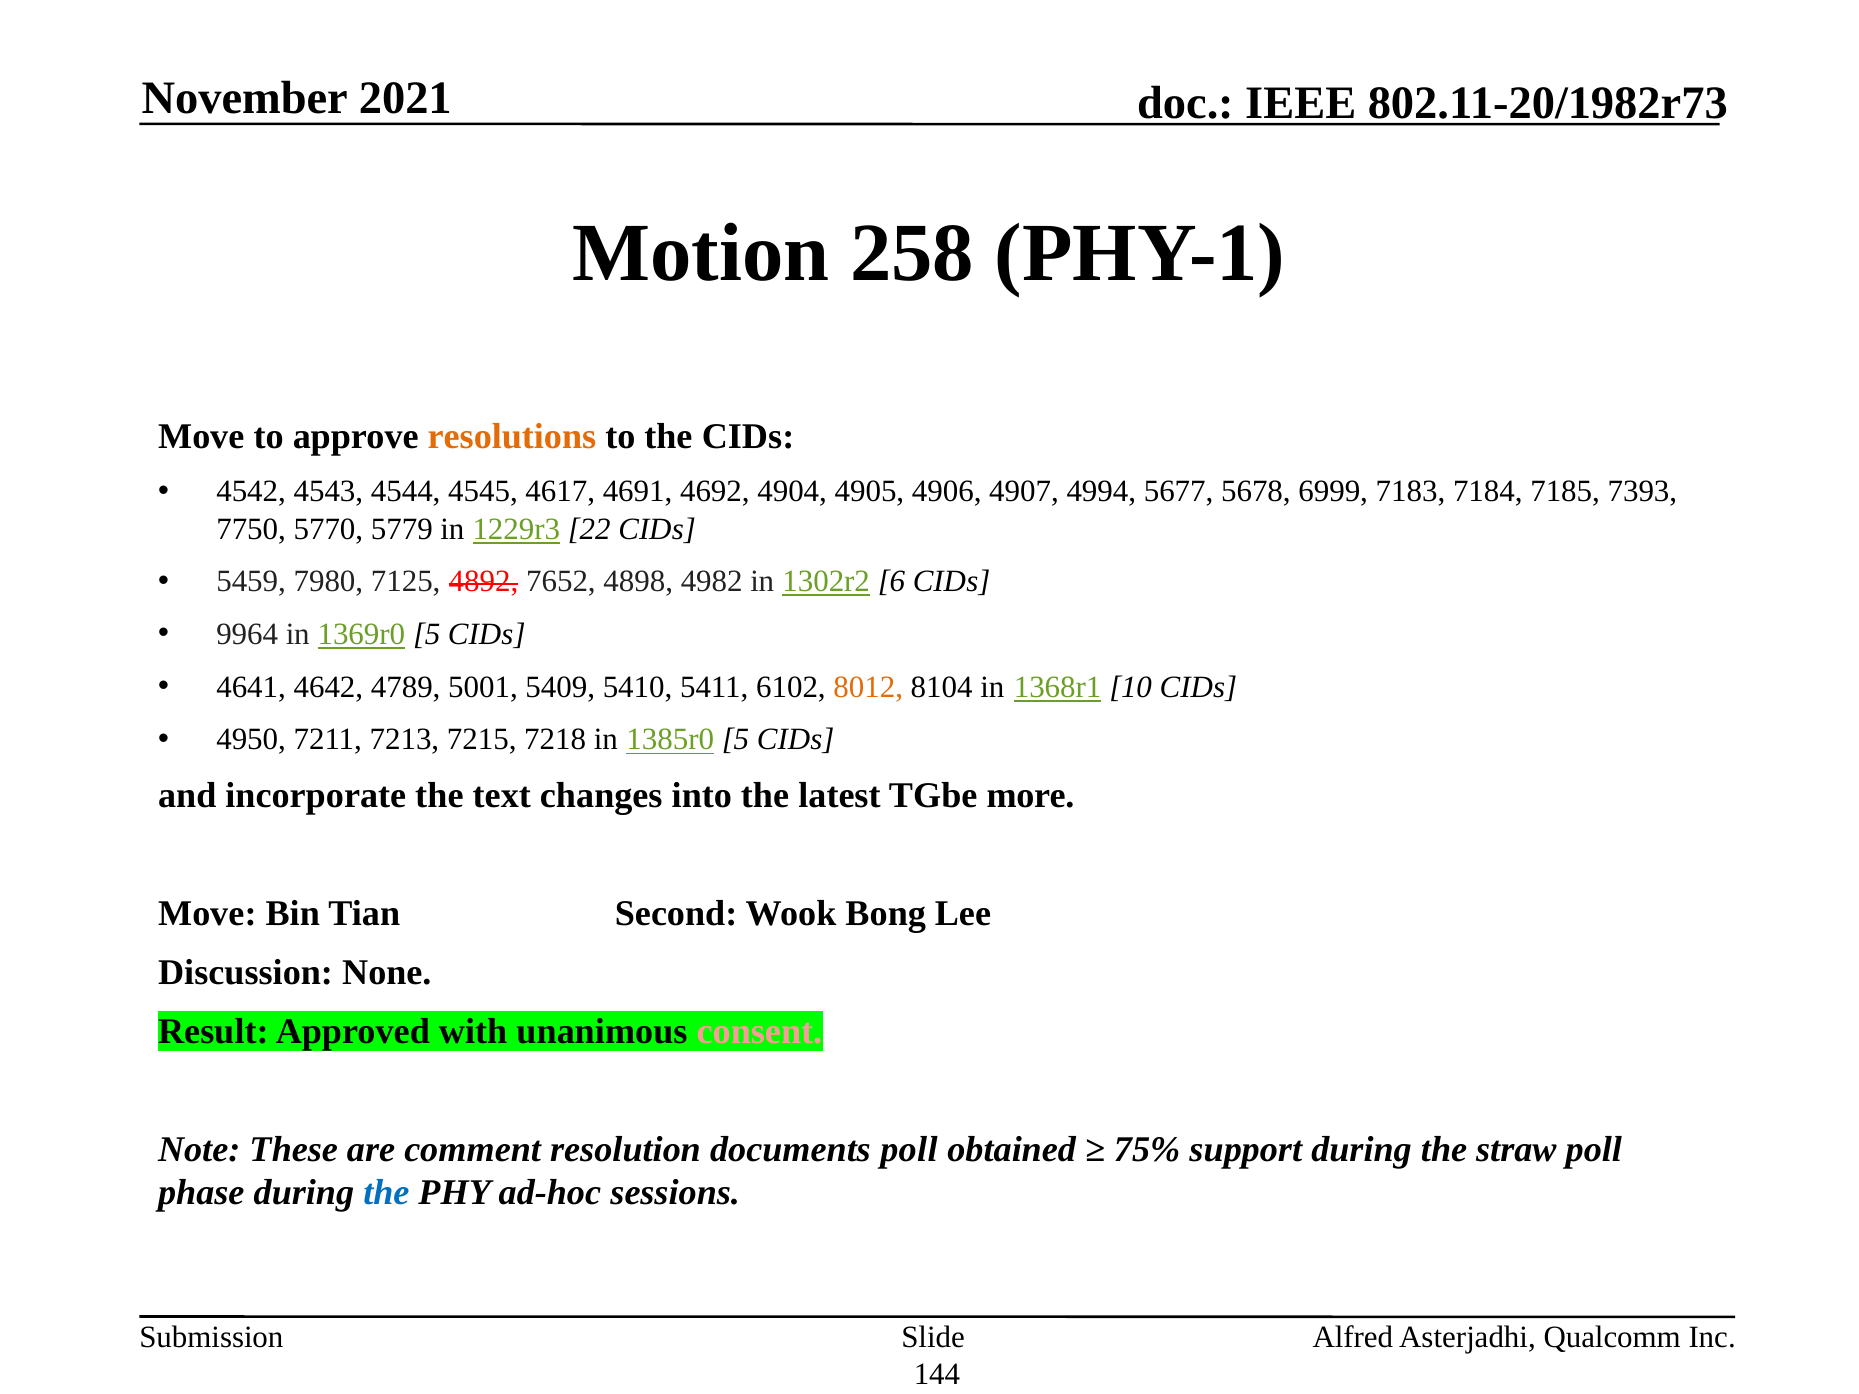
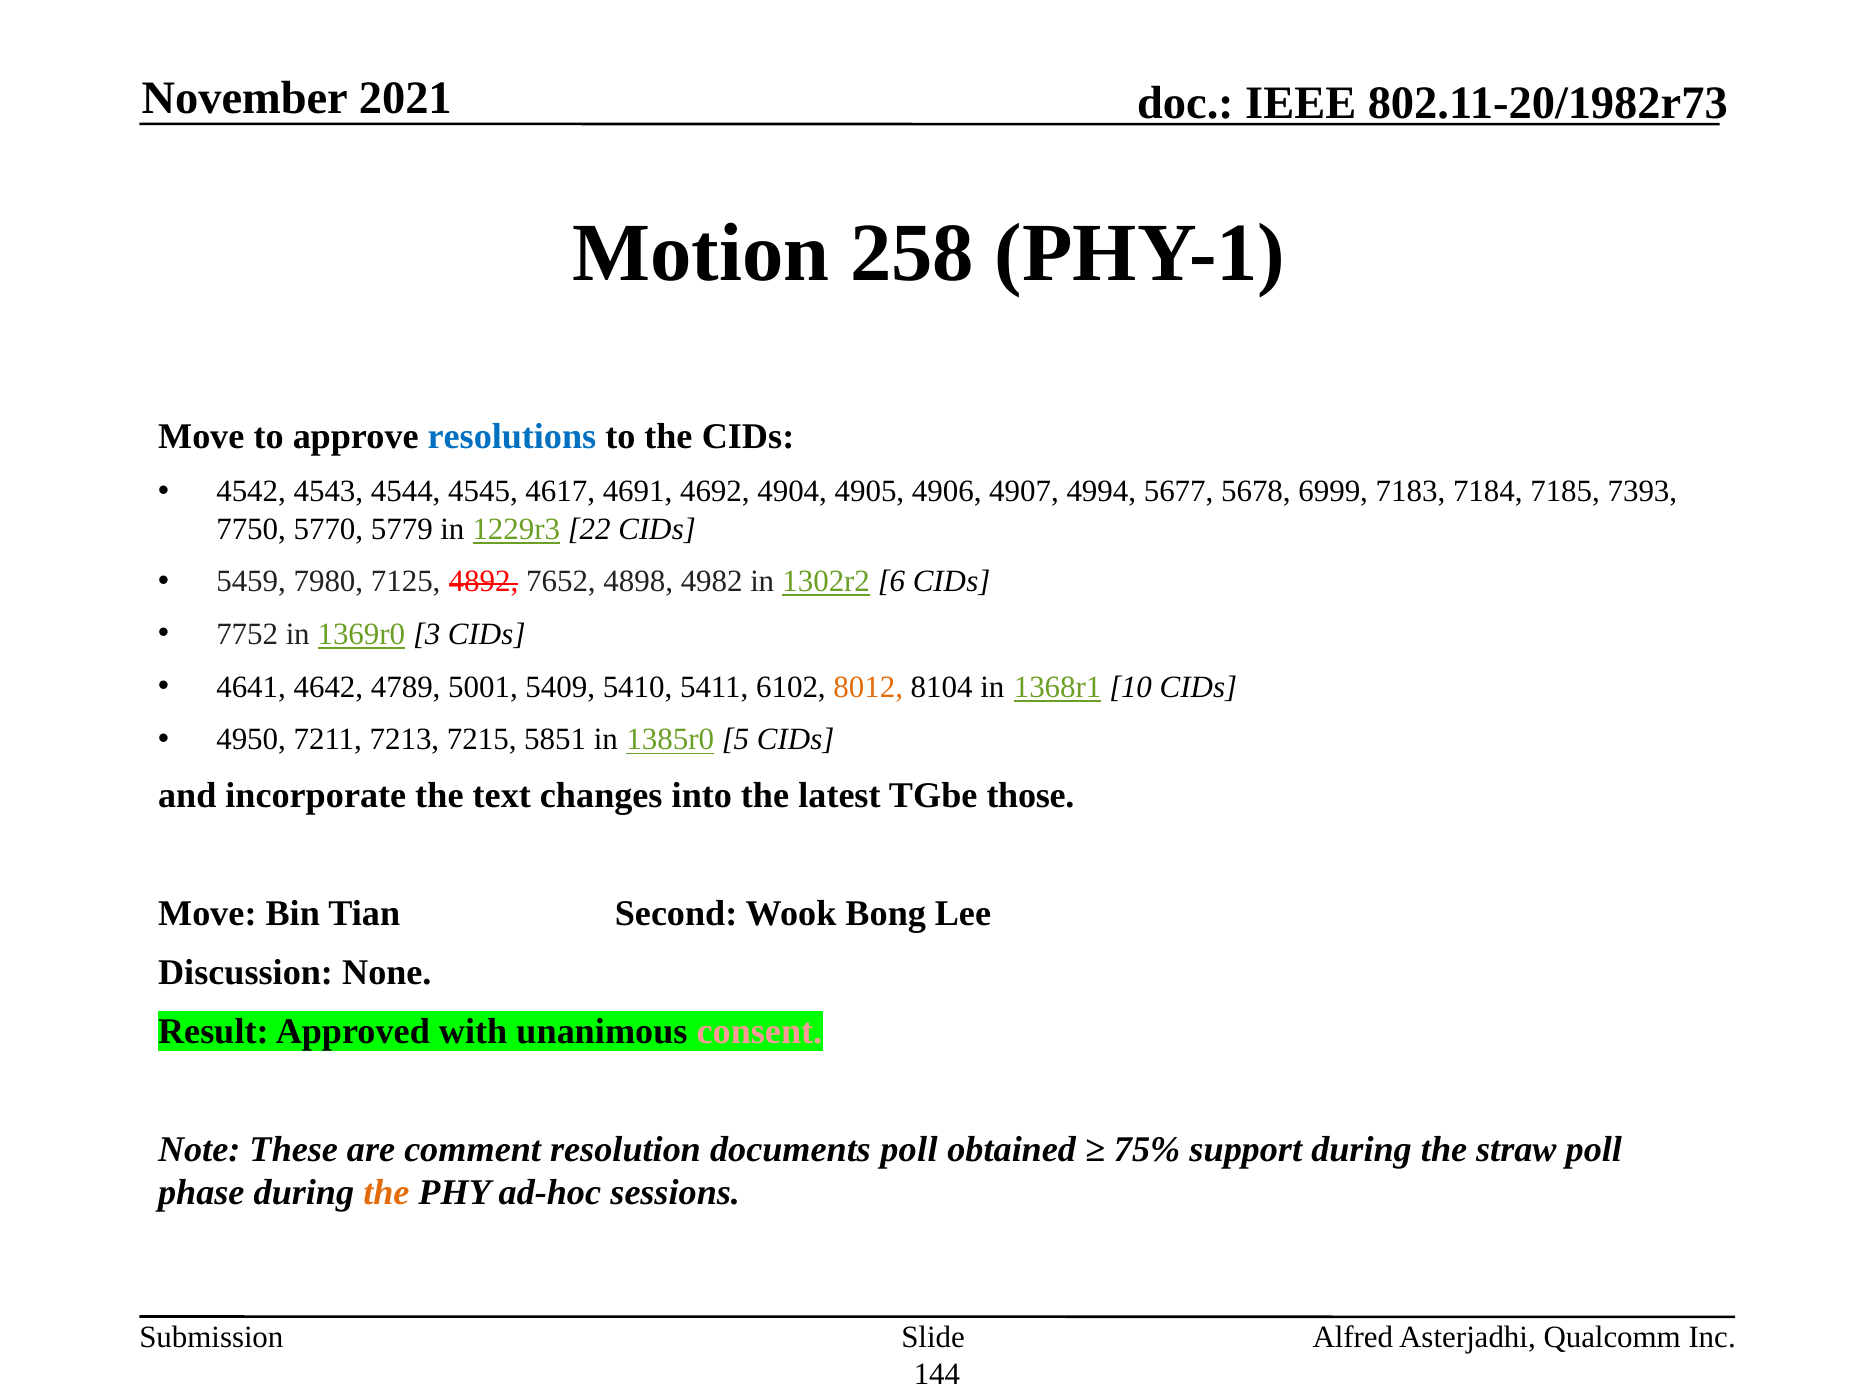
resolutions colour: orange -> blue (512, 436)
9964: 9964 -> 7752 (247, 634)
1369r0 5: 5 -> 3 (427, 634)
7218: 7218 -> 5851 (555, 740)
more: more -> those (1030, 796)
the colour: blue -> orange (386, 1193)
